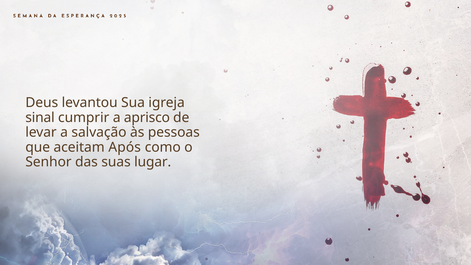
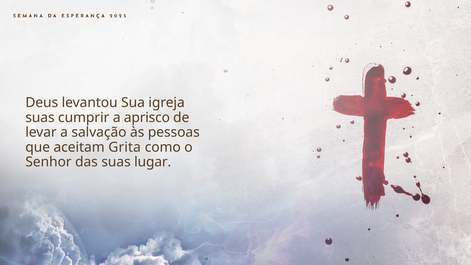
sinal: sinal -> suas (40, 118)
Após: Após -> Grita (125, 147)
